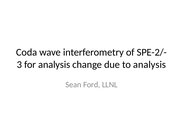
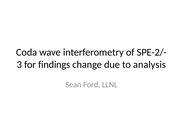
for analysis: analysis -> findings (54, 64)
